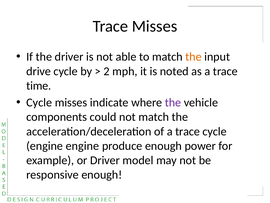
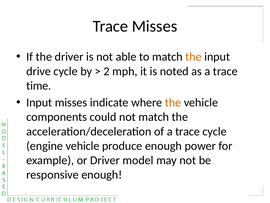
Cycle: Cycle -> Input (39, 102)
the colour: purple -> orange (173, 102)
engine engine: engine -> vehicle (82, 146)
